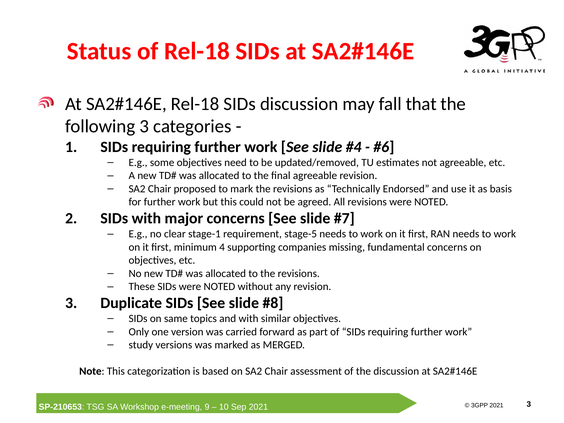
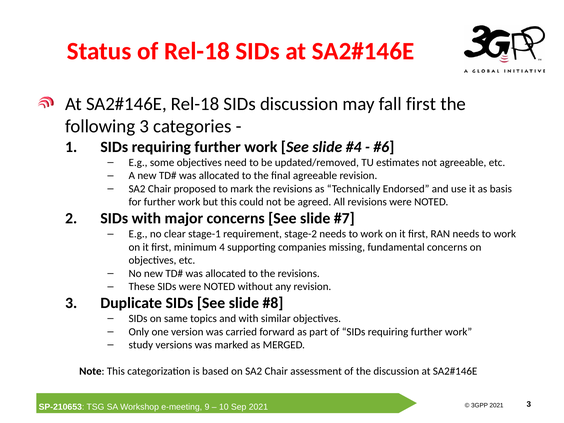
fall that: that -> first (421, 104)
stage-5: stage-5 -> stage-2 (301, 234)
